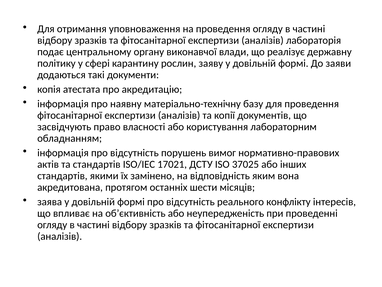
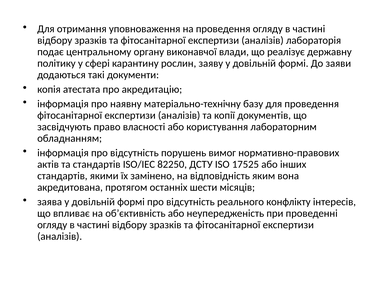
17021: 17021 -> 82250 (172, 164)
37025: 37025 -> 17525 (245, 164)
